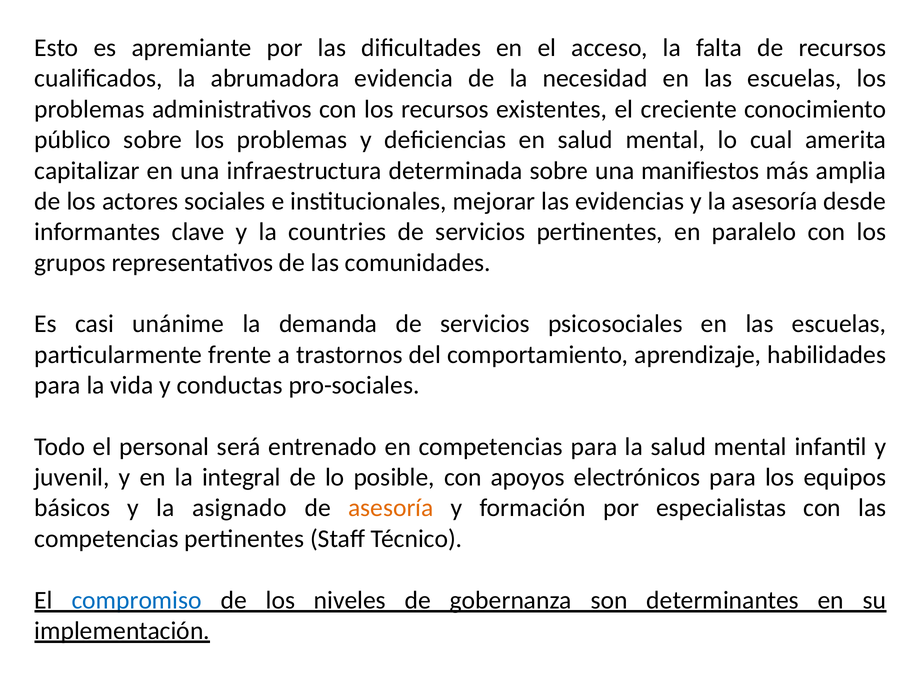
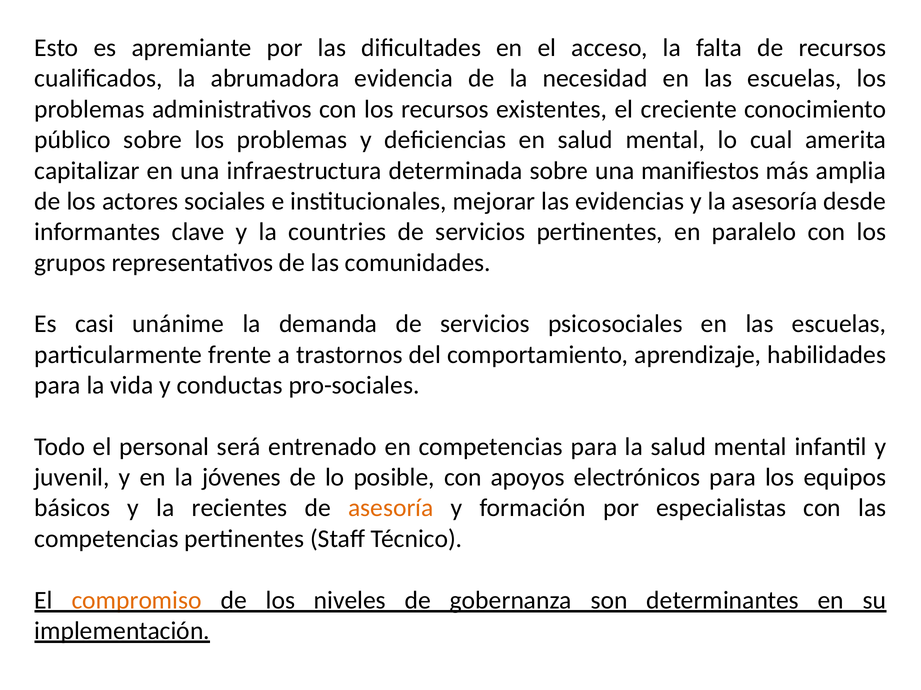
integral: integral -> jóvenes (241, 478)
asignado: asignado -> recientes (239, 509)
compromiso colour: blue -> orange (137, 601)
